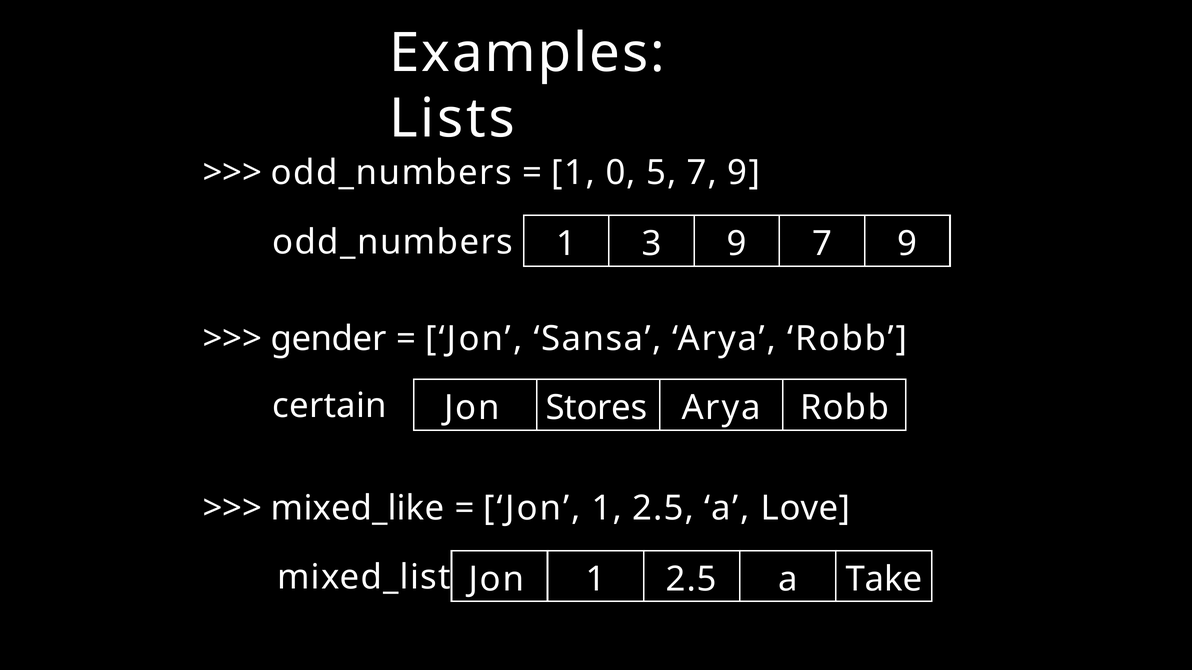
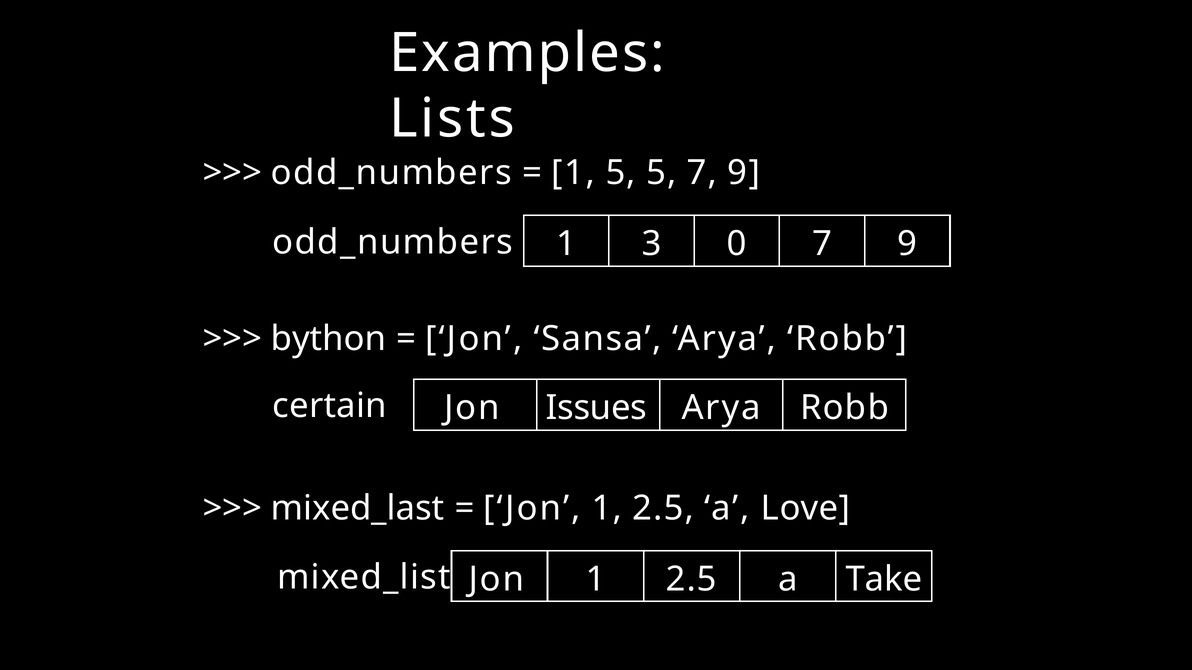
1 0: 0 -> 5 (621, 173)
3 9: 9 -> 0 (737, 244)
gender: gender -> bython (328, 339)
Stores: Stores -> Issues (596, 408)
mixed_like: mixed_like -> mixed_last (358, 508)
